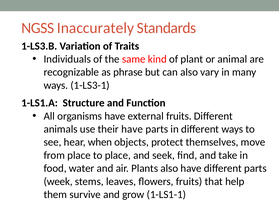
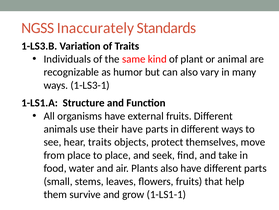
phrase: phrase -> humor (128, 72)
hear when: when -> traits (100, 142)
week: week -> small (58, 181)
